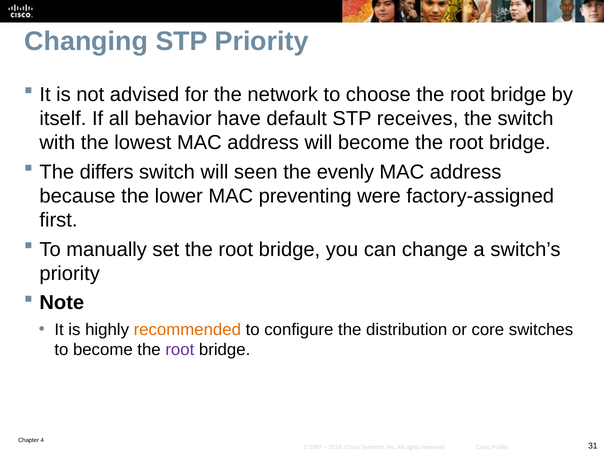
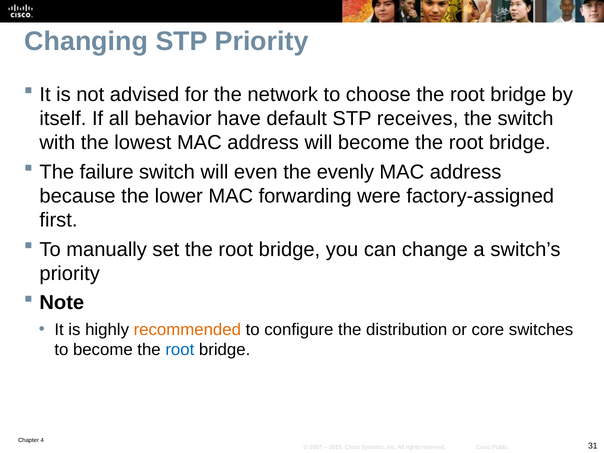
differs: differs -> failure (107, 172)
seen: seen -> even (256, 172)
preventing: preventing -> forwarding (305, 196)
root colour: purple -> blue (180, 350)
